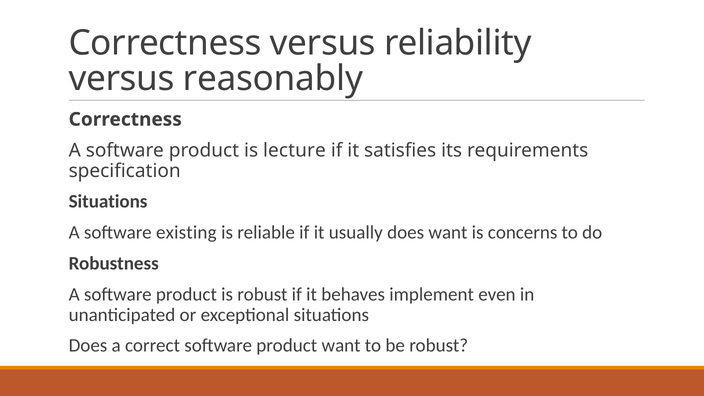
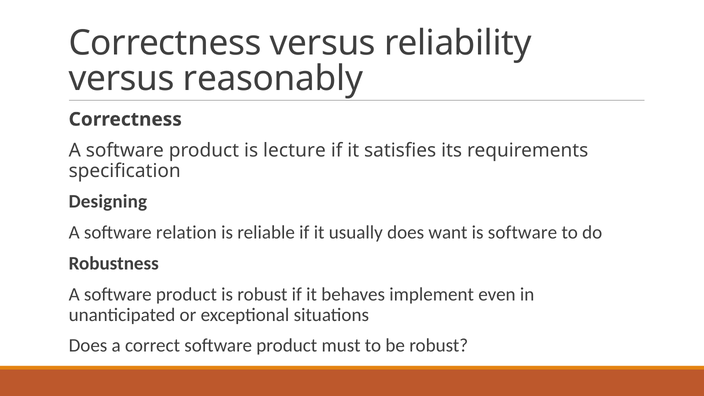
Situations: Situations -> Designing (108, 202)
existing: existing -> relation (186, 233)
is concerns: concerns -> software (523, 233)
product want: want -> must (341, 346)
